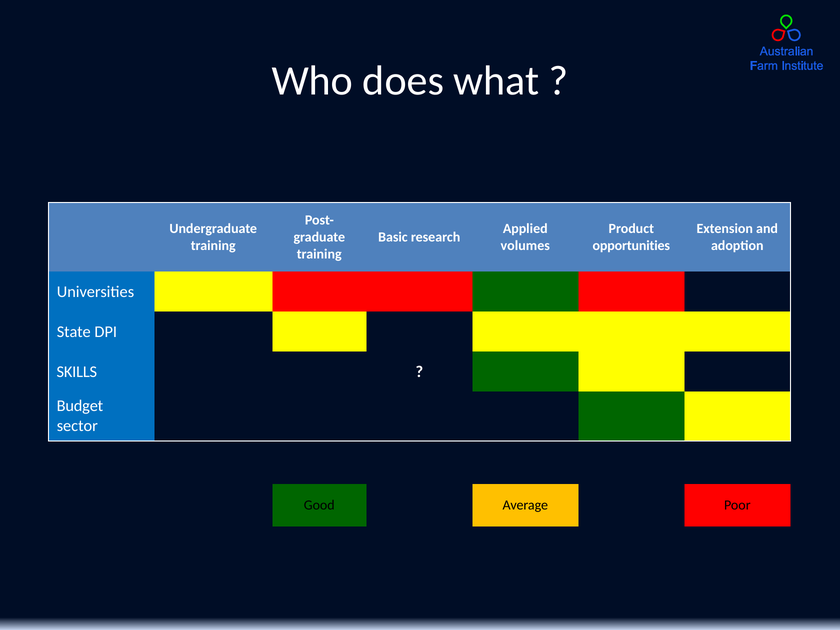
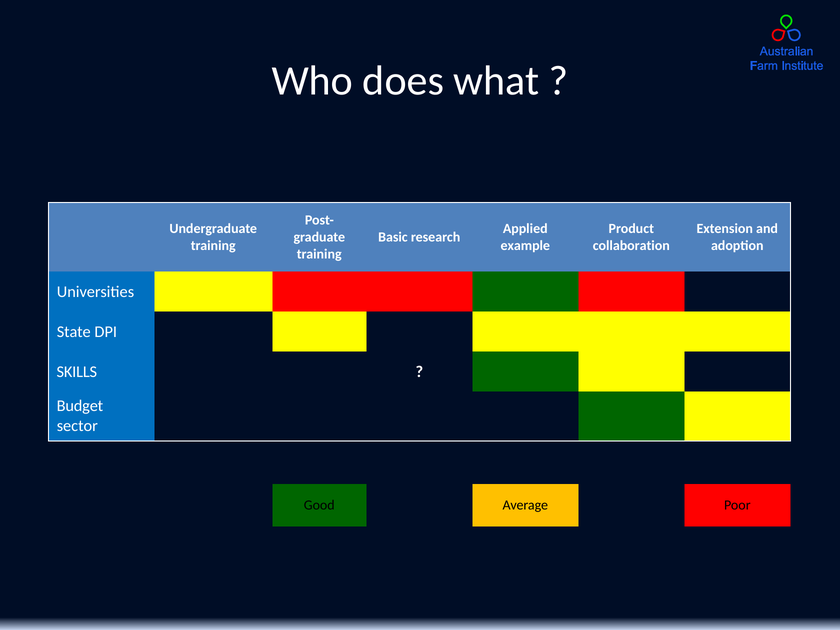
volumes: volumes -> example (525, 246)
opportunities: opportunities -> collaboration (631, 246)
